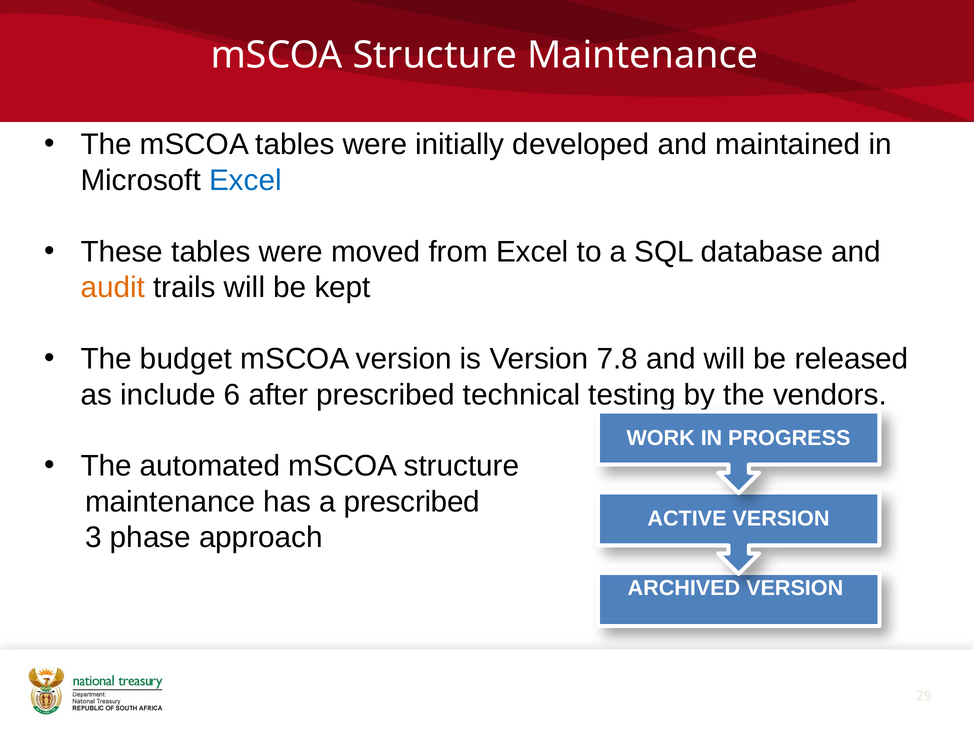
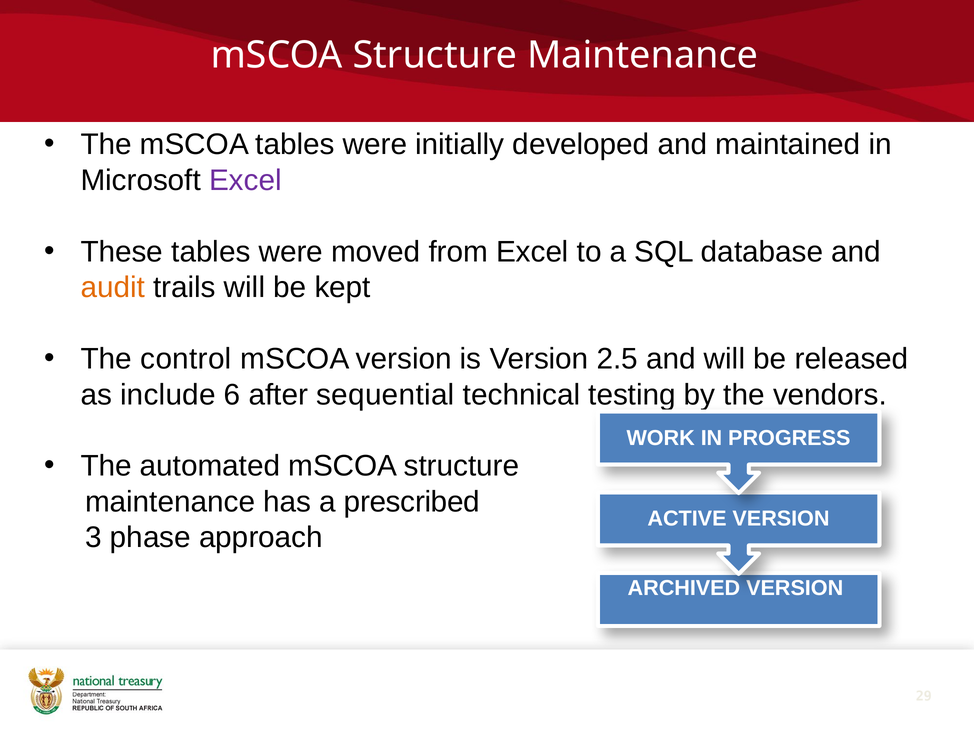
Excel colour: blue -> purple (245, 180)
budget: budget -> control (186, 359)
7.8: 7.8 -> 2.5 (617, 359)
after prescribed: prescribed -> sequential (385, 394)
